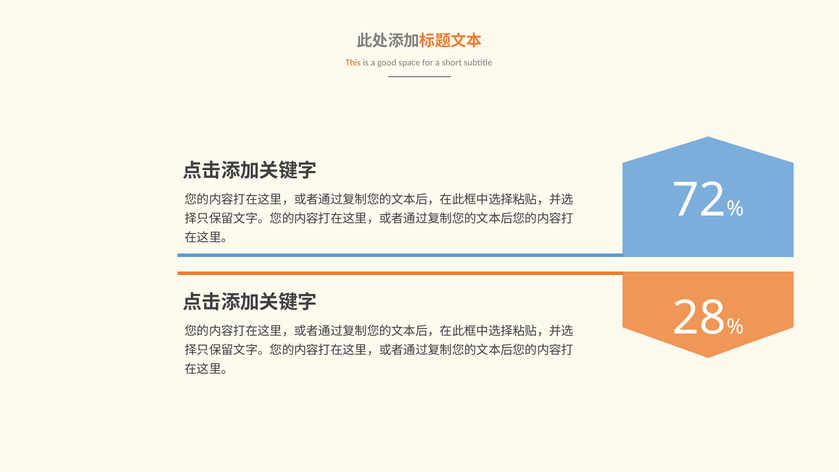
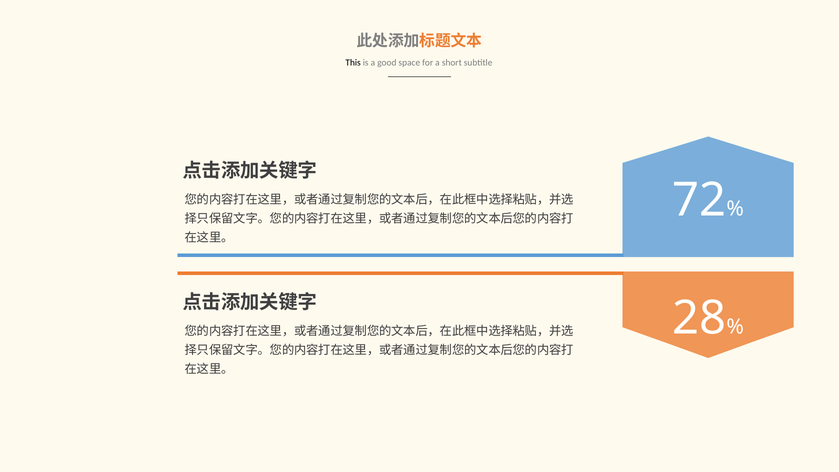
This colour: orange -> black (353, 62)
